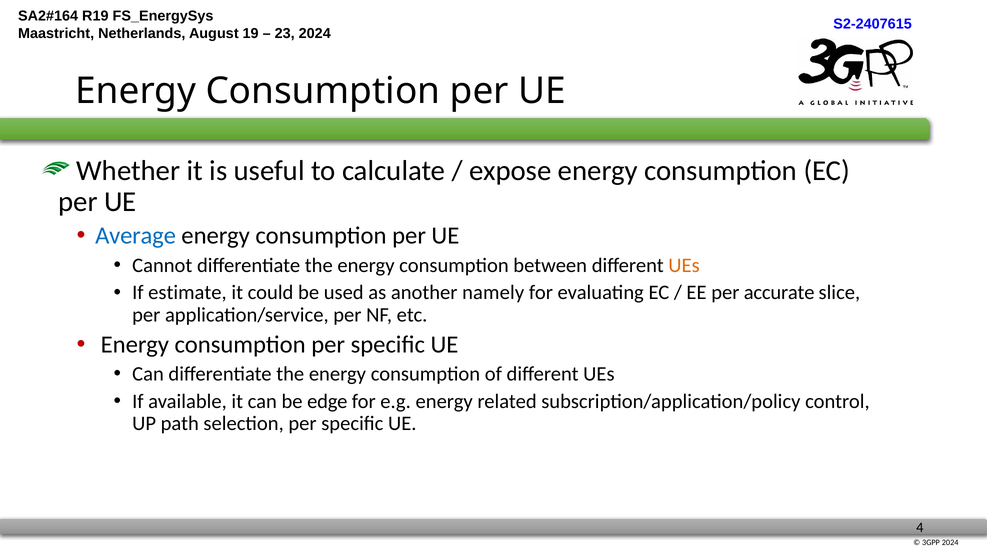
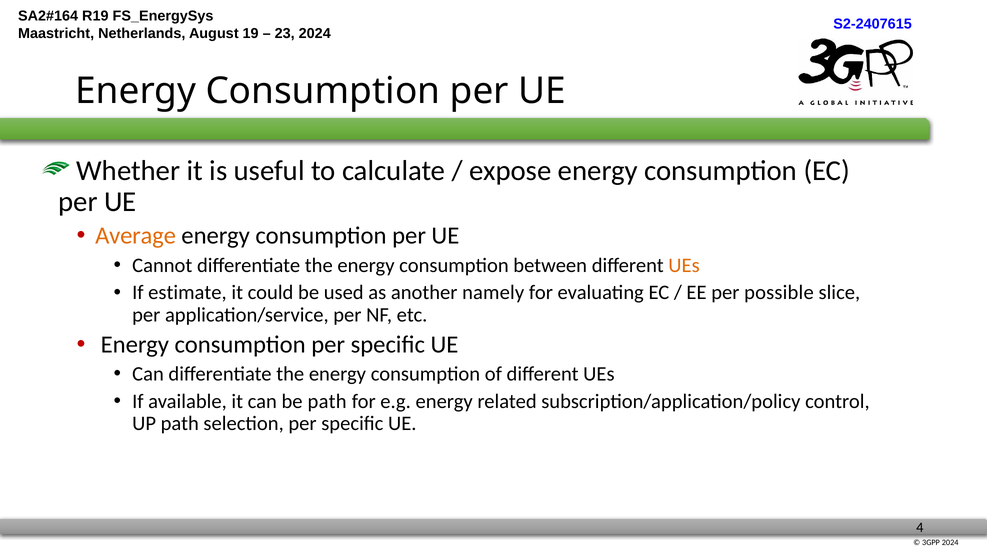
Average colour: blue -> orange (136, 236)
accurate: accurate -> possible (779, 293)
be edge: edge -> path (327, 401)
